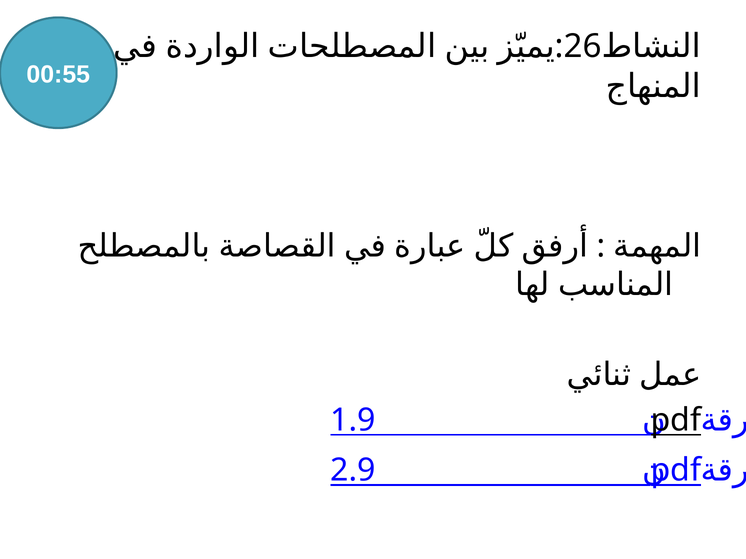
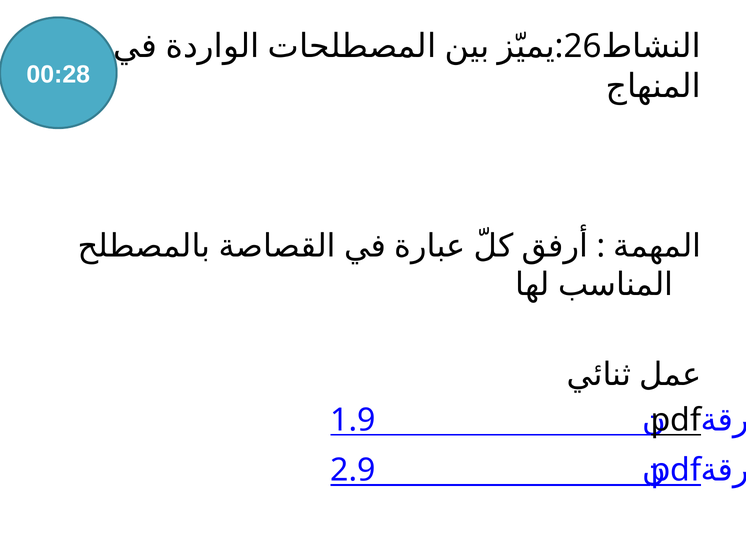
00:55: 00:55 -> 00:28 (58, 75)
